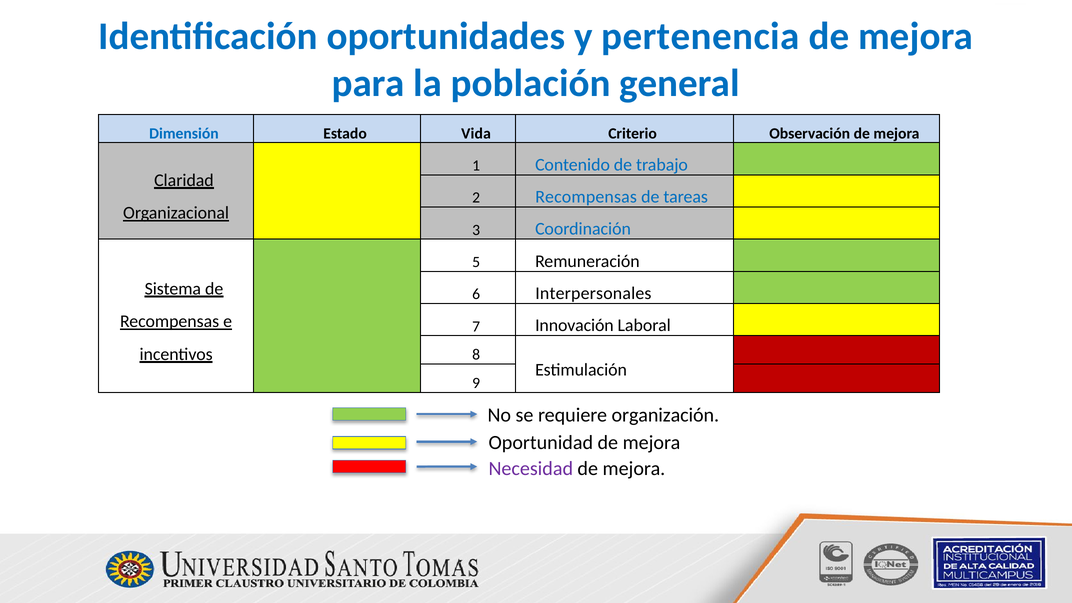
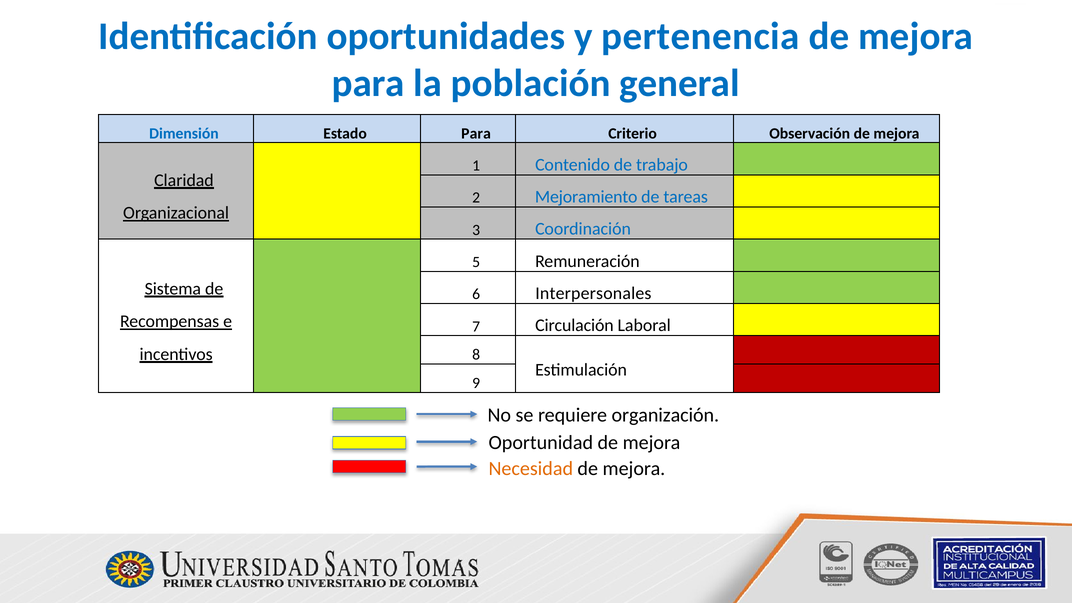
Estado Vida: Vida -> Para (476, 134)
2 Recompensas: Recompensas -> Mejoramiento (586, 197)
Innovación: Innovación -> Circulación (574, 326)
Necesidad colour: purple -> orange (531, 469)
